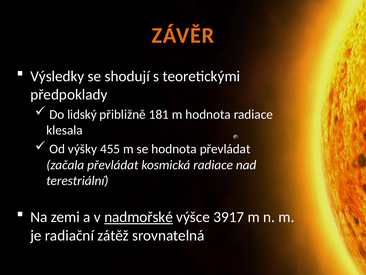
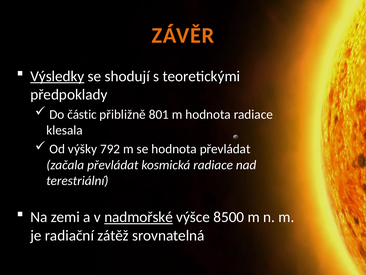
Výsledky underline: none -> present (57, 76)
lidský: lidský -> částic (82, 114)
181: 181 -> 801 (159, 114)
455: 455 -> 792 (110, 149)
3917: 3917 -> 8500 (229, 217)
